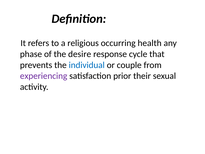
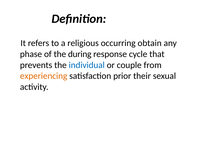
health: health -> obtain (150, 43)
desire: desire -> during (80, 54)
experiencing colour: purple -> orange (44, 76)
